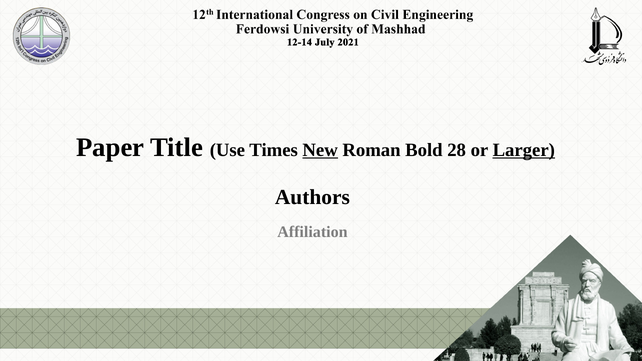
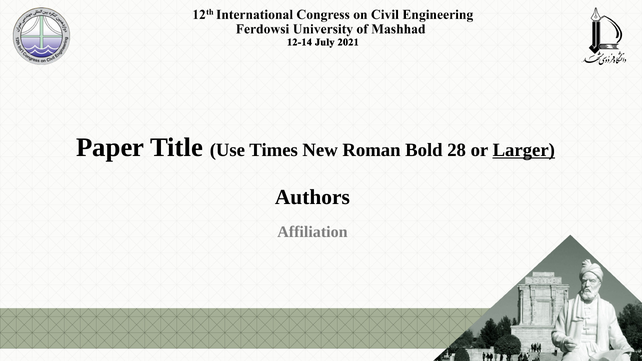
New underline: present -> none (320, 150)
